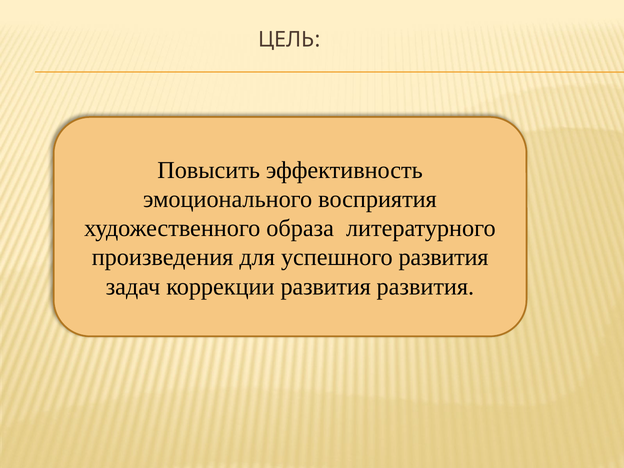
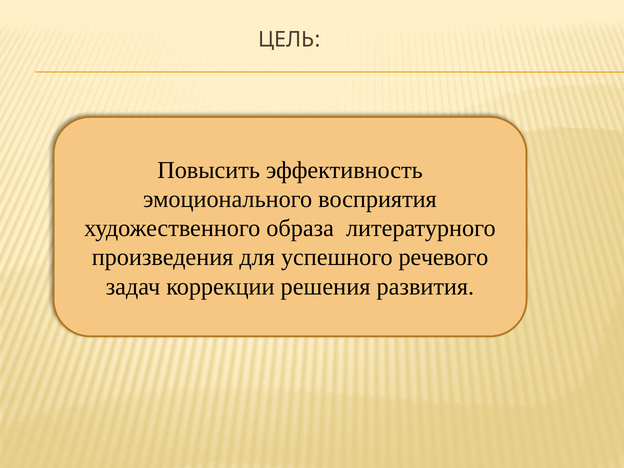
успешного развития: развития -> речевого (443, 257)
коррекции развития: развития -> решения (326, 287)
